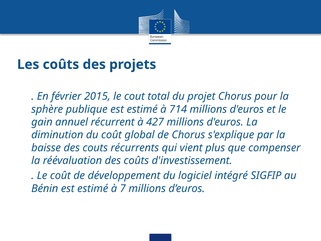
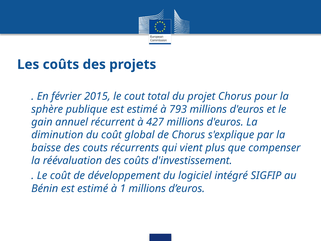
714: 714 -> 793 (178, 109)
7: 7 -> 1 (123, 188)
